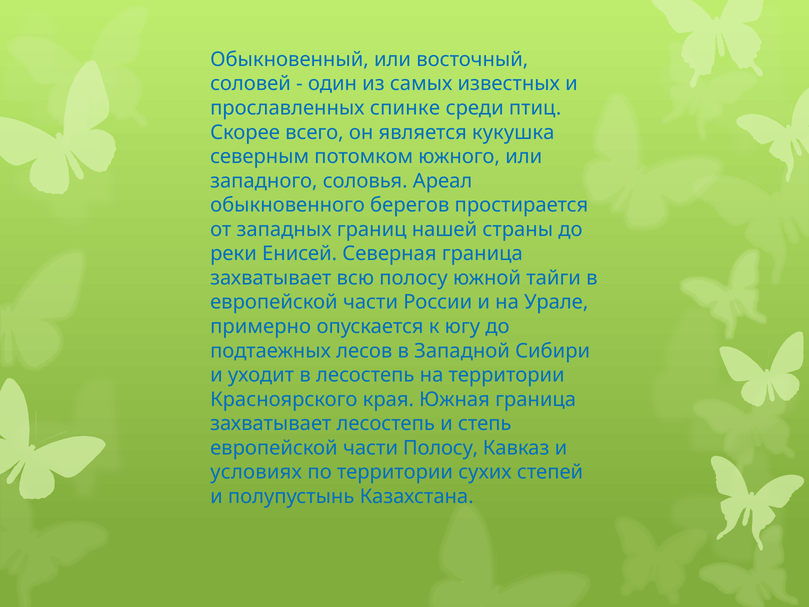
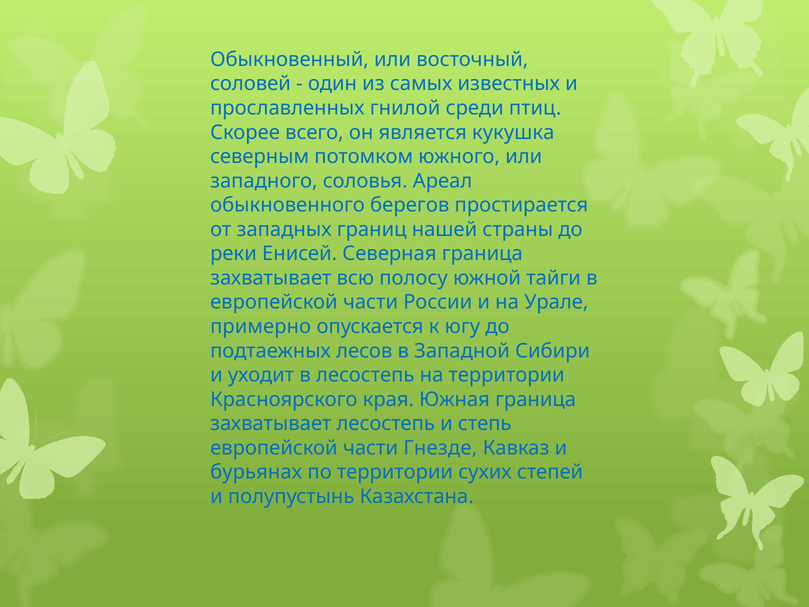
спинке: спинке -> гнилой (405, 108)
части Полосу: Полосу -> Гнезде (440, 448)
условиях: условиях -> бурьянах (256, 472)
